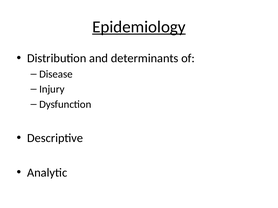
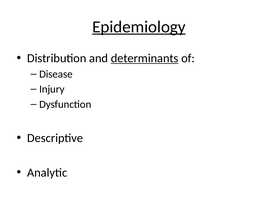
determinants underline: none -> present (145, 58)
